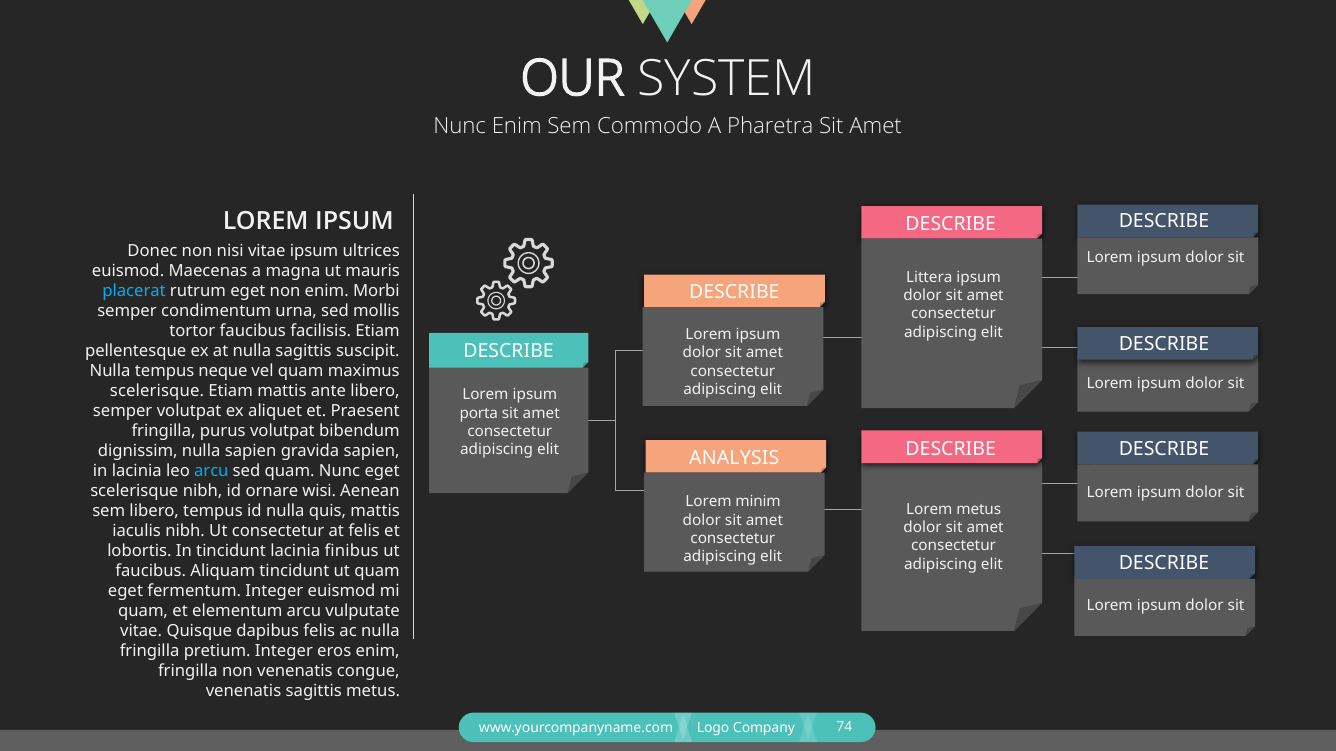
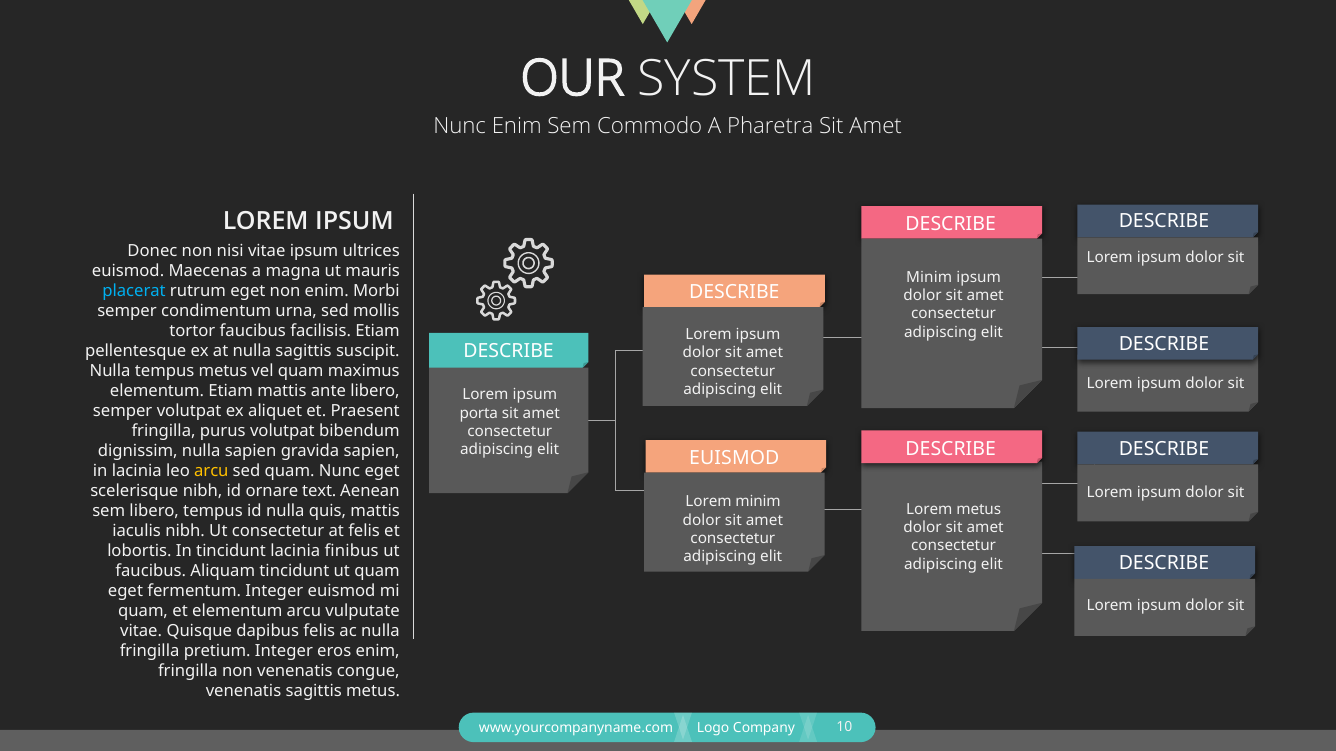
Littera: Littera -> Minim (929, 277)
tempus neque: neque -> metus (223, 371)
scelerisque: scelerisque -> elementum (157, 391)
ANALYSIS: ANALYSIS -> EUISMOD (734, 458)
arcu colour: light blue -> yellow (211, 471)
ornare wisi: wisi -> text (319, 491)
74: 74 -> 10 (844, 728)
